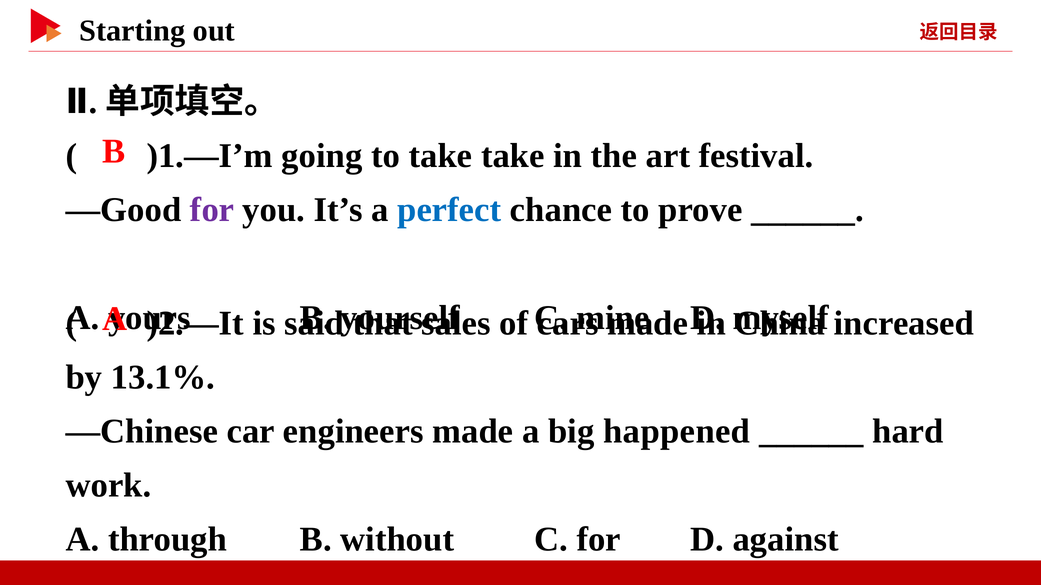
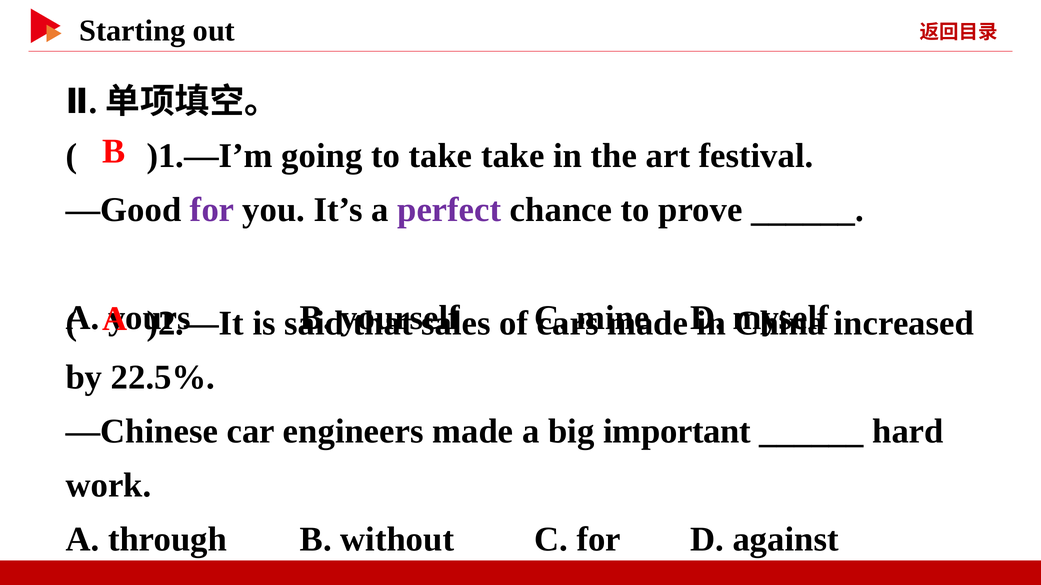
perfect colour: blue -> purple (449, 210)
13.1%: 13.1% -> 22.5% (163, 378)
happened: happened -> important (677, 432)
